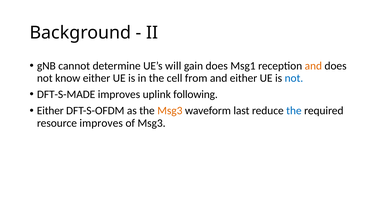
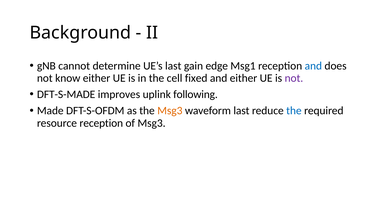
UE’s will: will -> last (173, 66)
gain does: does -> edge (217, 66)
and colour: orange -> blue (313, 66)
from: from -> fixed (196, 78)
not colour: blue -> purple (294, 78)
Either: Either -> Made (50, 111)
resource improves: improves -> reception (101, 123)
